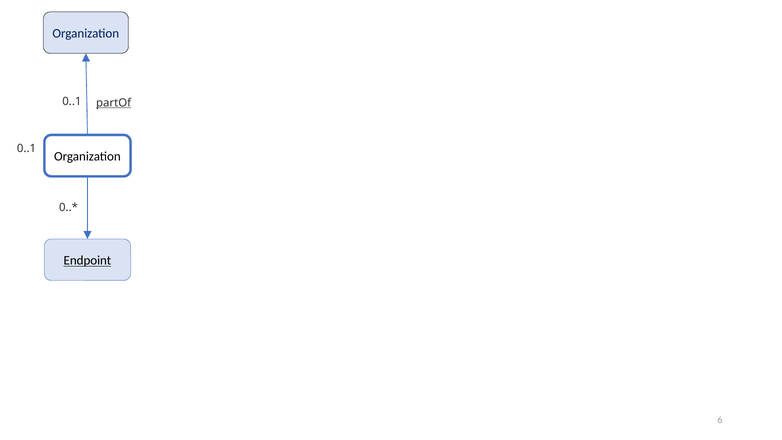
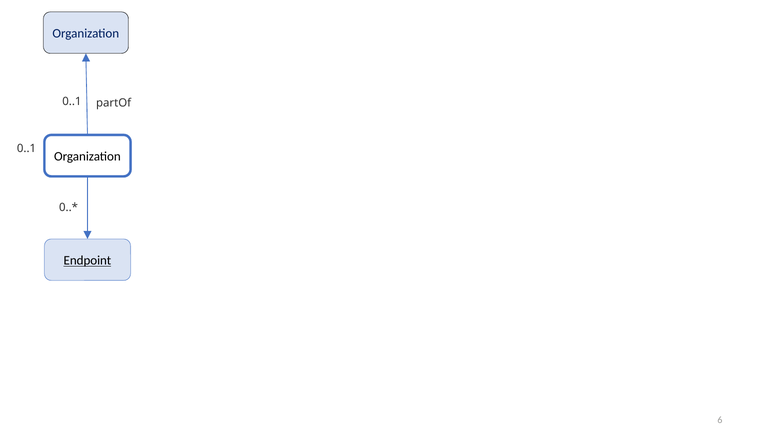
partOf underline: present -> none (114, 103)
